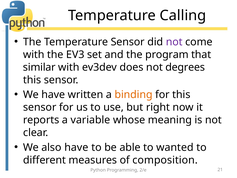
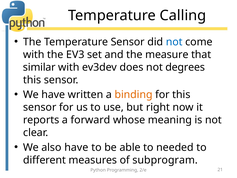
not colour: purple -> blue (174, 42)
program: program -> measure (167, 54)
variable: variable -> forward (90, 120)
wanted: wanted -> needed (175, 147)
composition: composition -> subprogram (165, 160)
